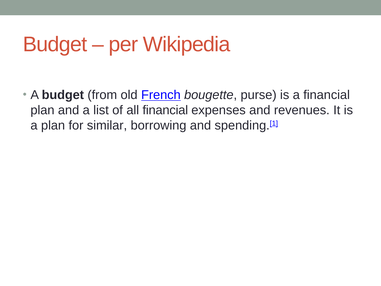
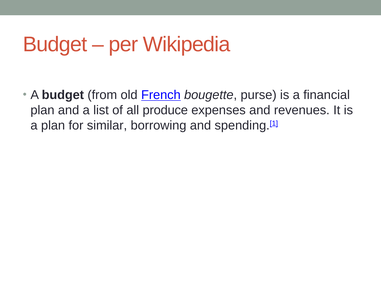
all financial: financial -> produce (165, 110)
